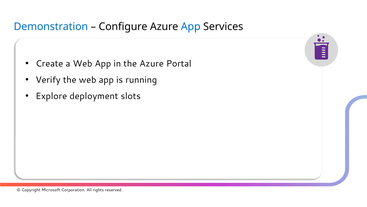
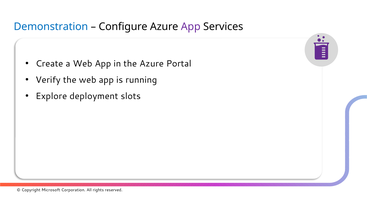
App colour: blue -> purple (191, 26)
